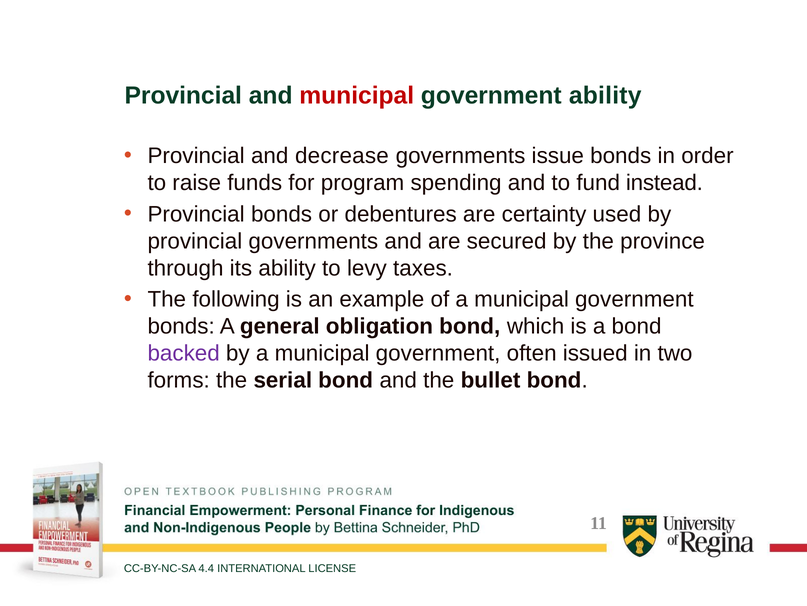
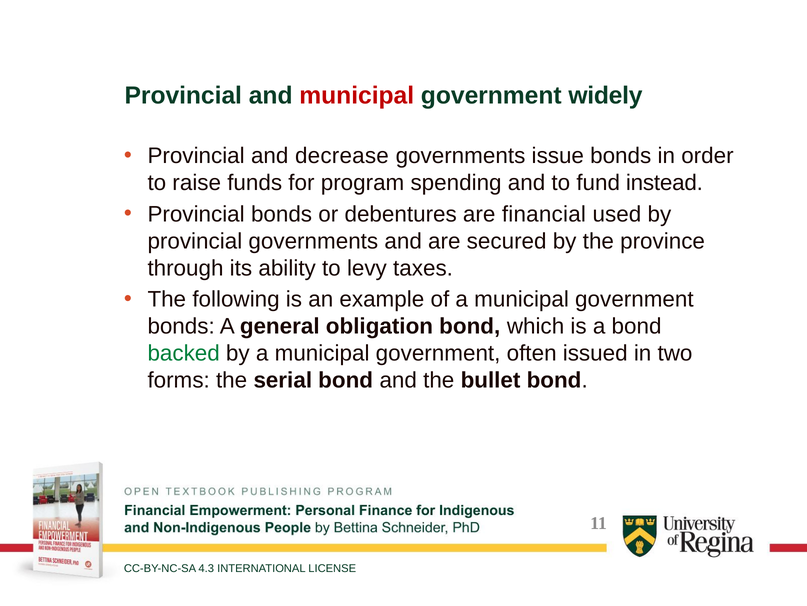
government ability: ability -> widely (605, 96)
certainty: certainty -> financial (544, 214)
backed colour: purple -> green (184, 353)
4.4: 4.4 -> 4.3 (206, 568)
